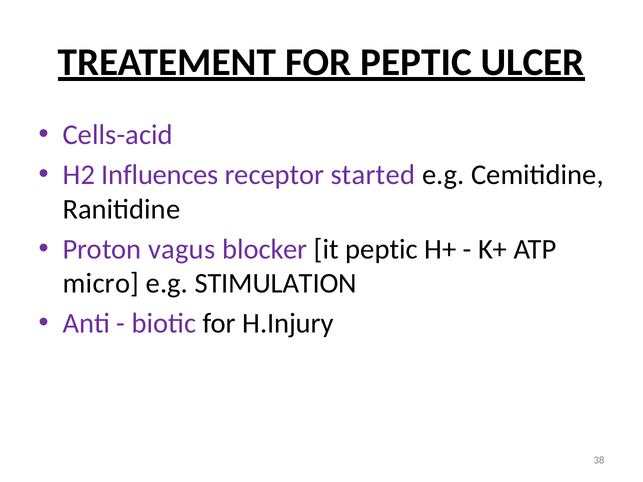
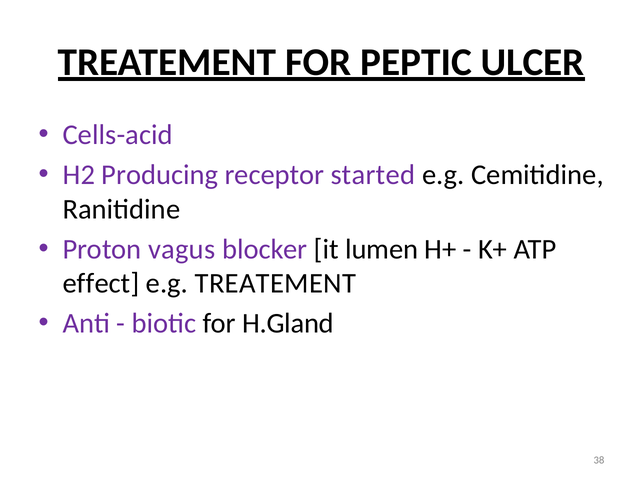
Influences: Influences -> Producing (160, 175)
it peptic: peptic -> lumen (382, 249)
micro: micro -> effect (101, 284)
e.g STIMULATION: STIMULATION -> TREATEMENT (275, 284)
H.Injury: H.Injury -> H.Gland (288, 324)
